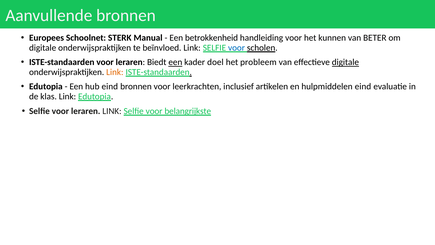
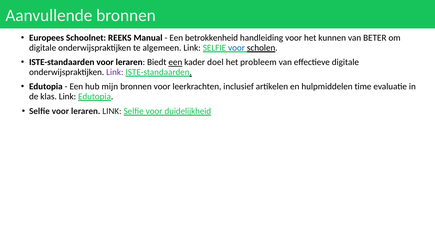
STERK: STERK -> REEKS (120, 38)
beïnvloed: beïnvloed -> algemeen (162, 48)
digitale underline: present -> none (345, 62)
Link colour: orange -> purple (115, 72)
hub eind: eind -> mijn (110, 87)
hulpmiddelen eind: eind -> time (363, 87)
belangrijkste: belangrijkste -> duidelijkheid (188, 111)
